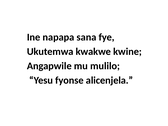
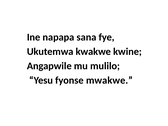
alicenjela: alicenjela -> mwakwe (109, 80)
